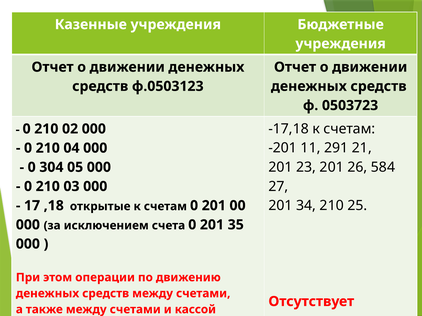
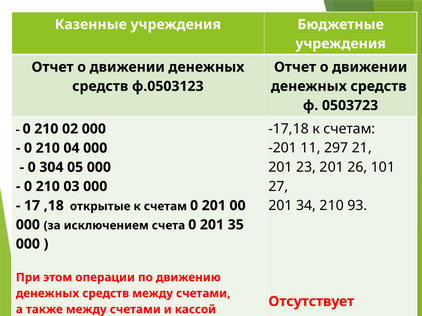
291: 291 -> 297 (336, 148)
584: 584 -> 101 (383, 167)
25: 25 -> 93 (357, 206)
